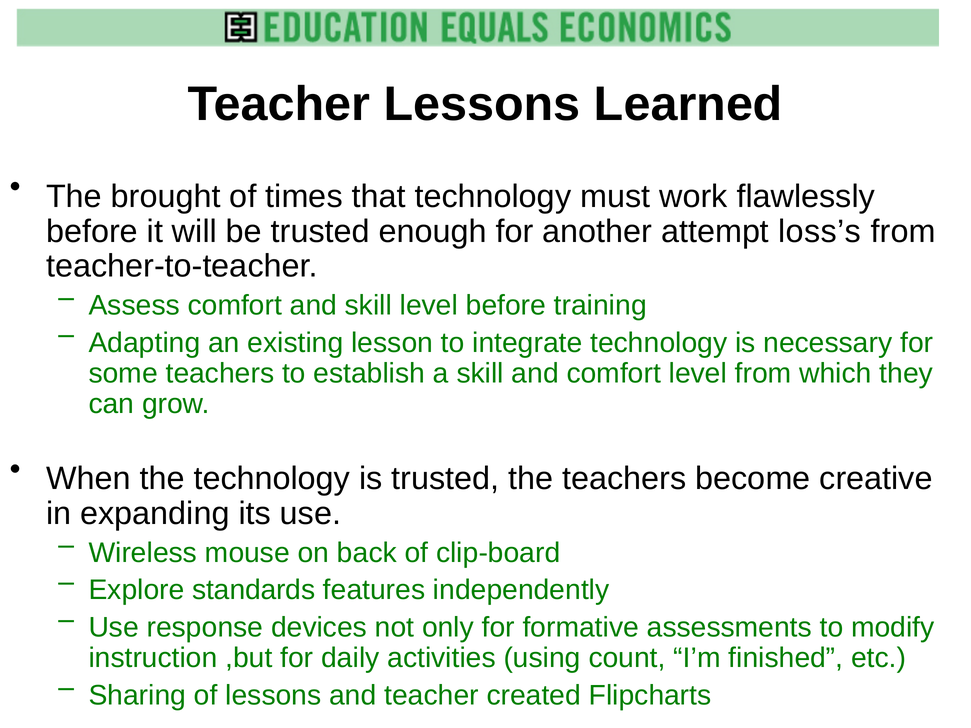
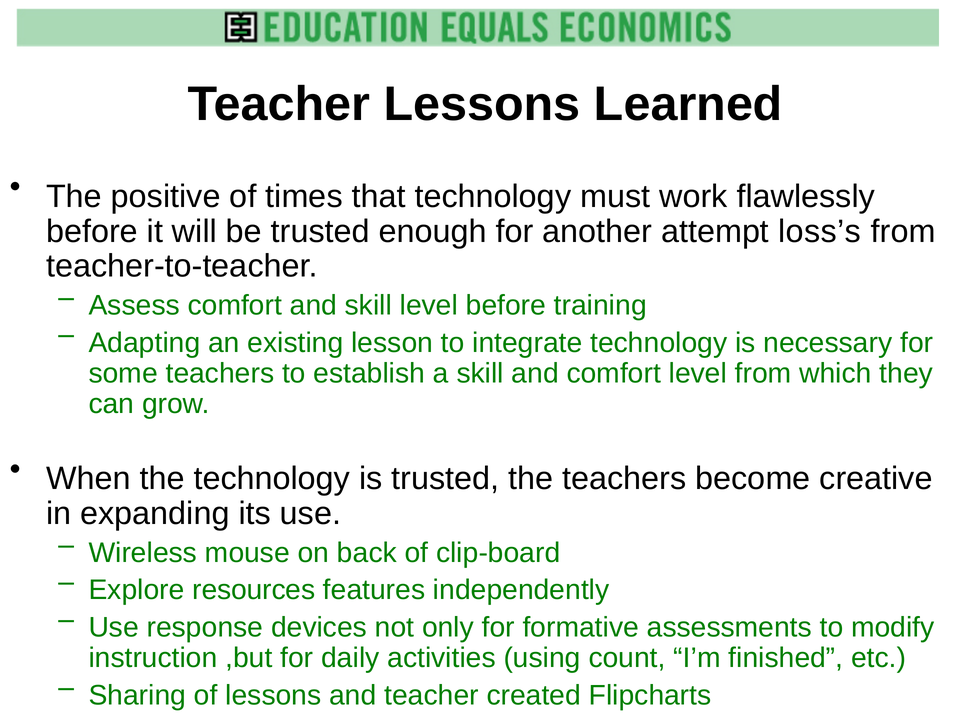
brought: brought -> positive (166, 196)
standards: standards -> resources (254, 590)
